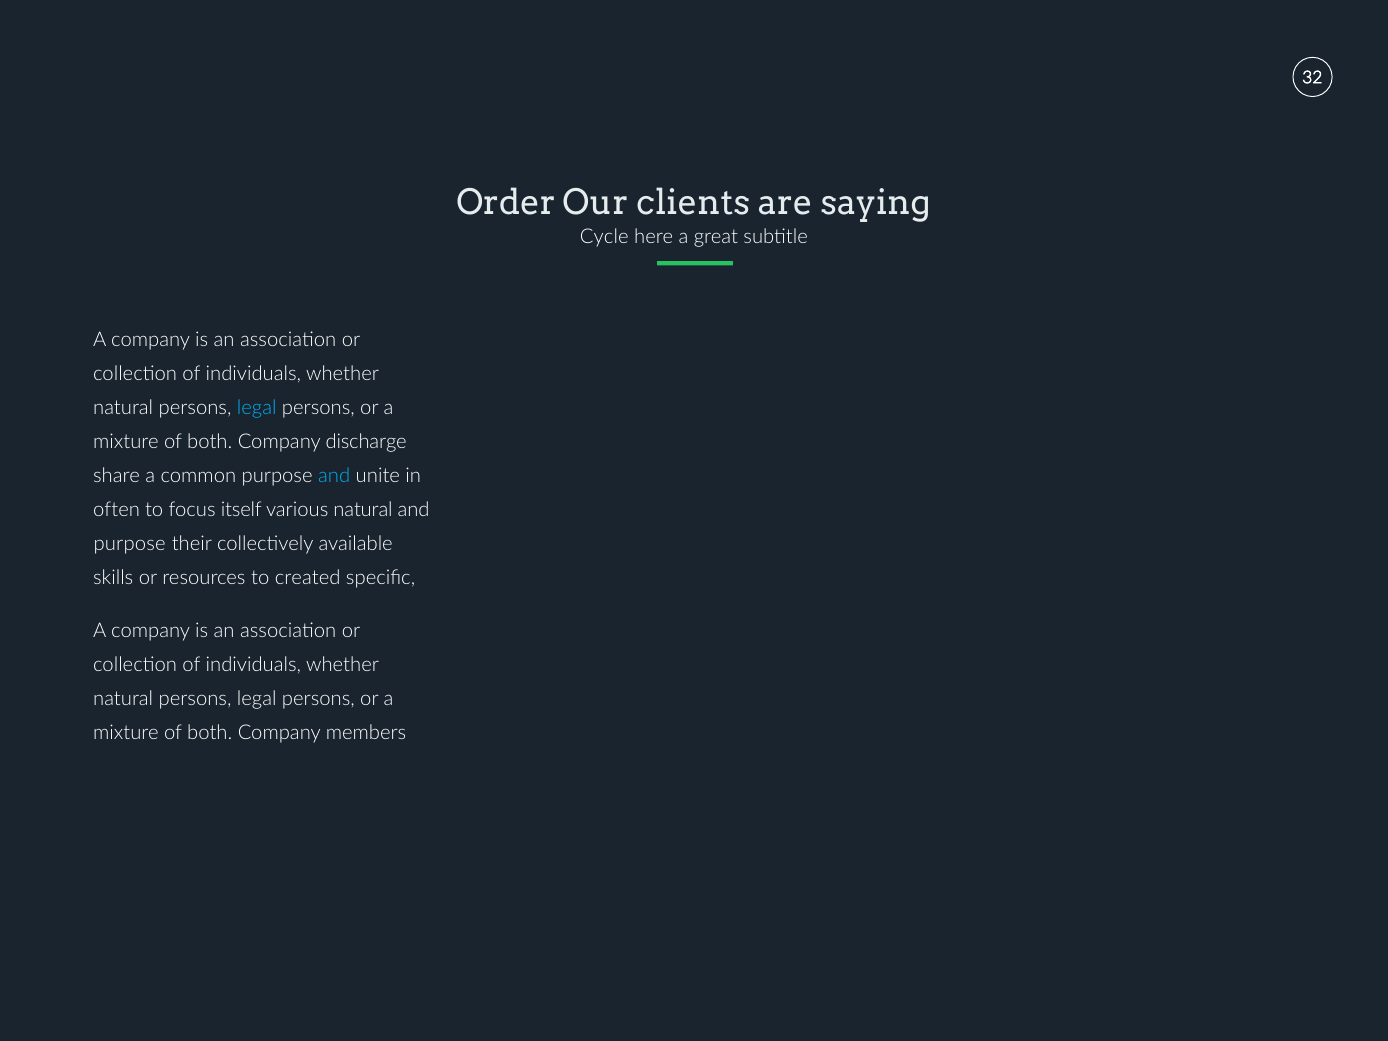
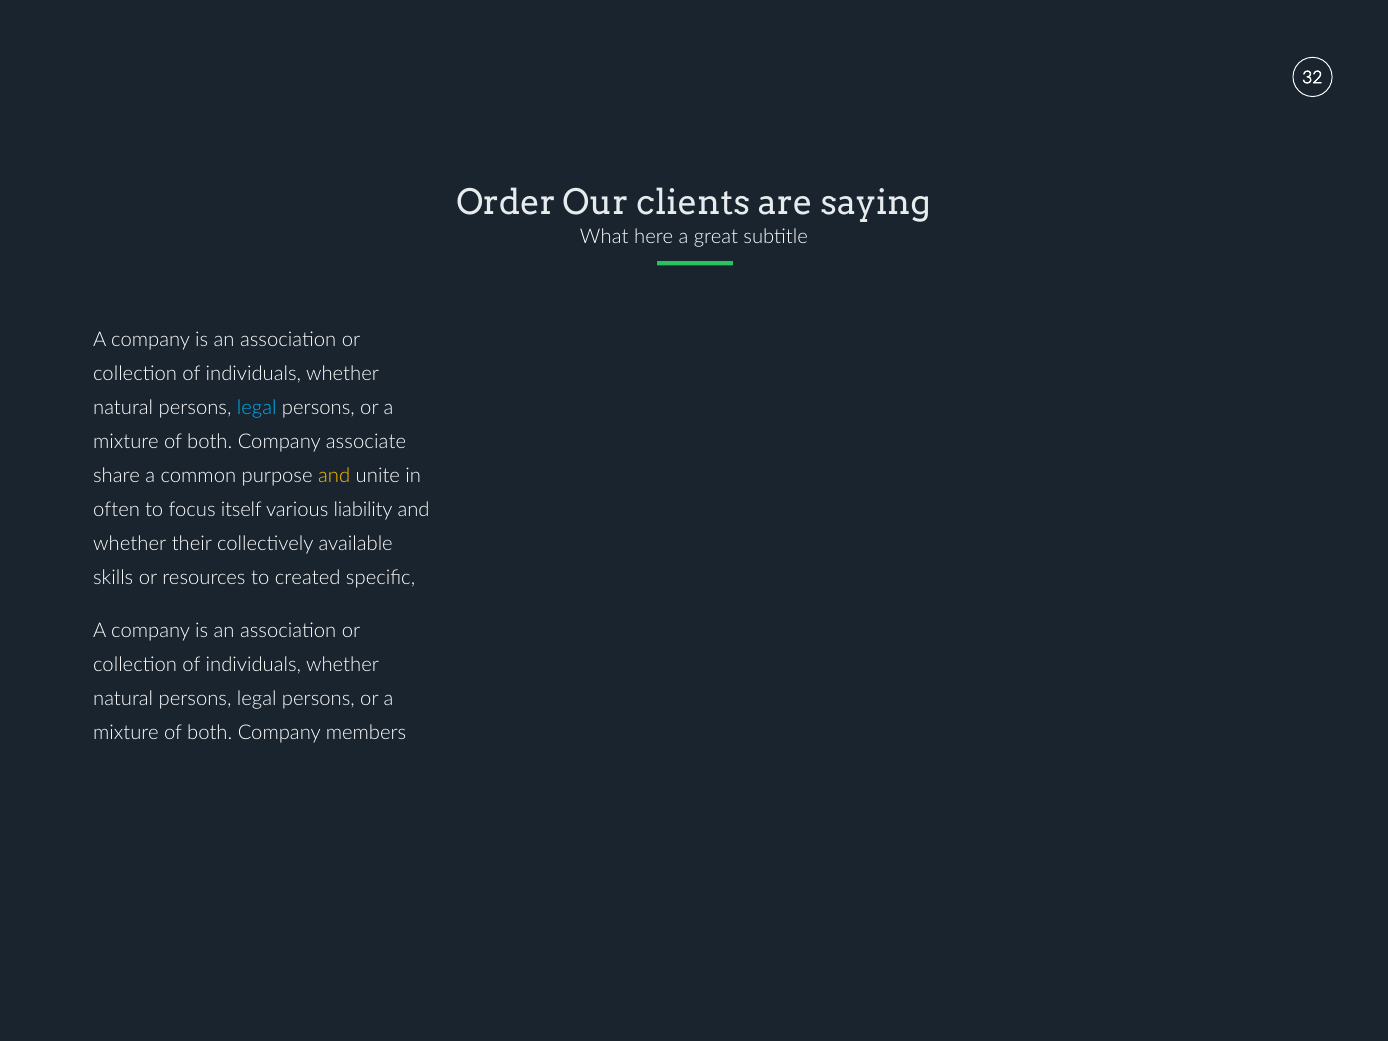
Cycle: Cycle -> What (604, 237)
discharge: discharge -> associate (366, 442)
and colour: light blue -> yellow (334, 476)
various natural: natural -> liability (363, 510)
purpose: purpose -> whether (130, 544)
